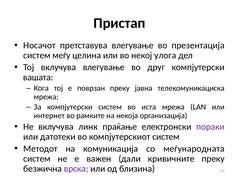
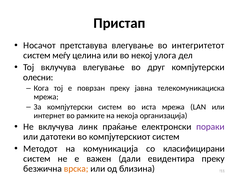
презентација: презентација -> интегритетот (198, 45)
вашата: вашата -> олесни (38, 77)
меѓународната: меѓународната -> класифицирани (194, 149)
кривичните: кривичните -> евидентира (171, 159)
врска colour: purple -> orange (76, 169)
